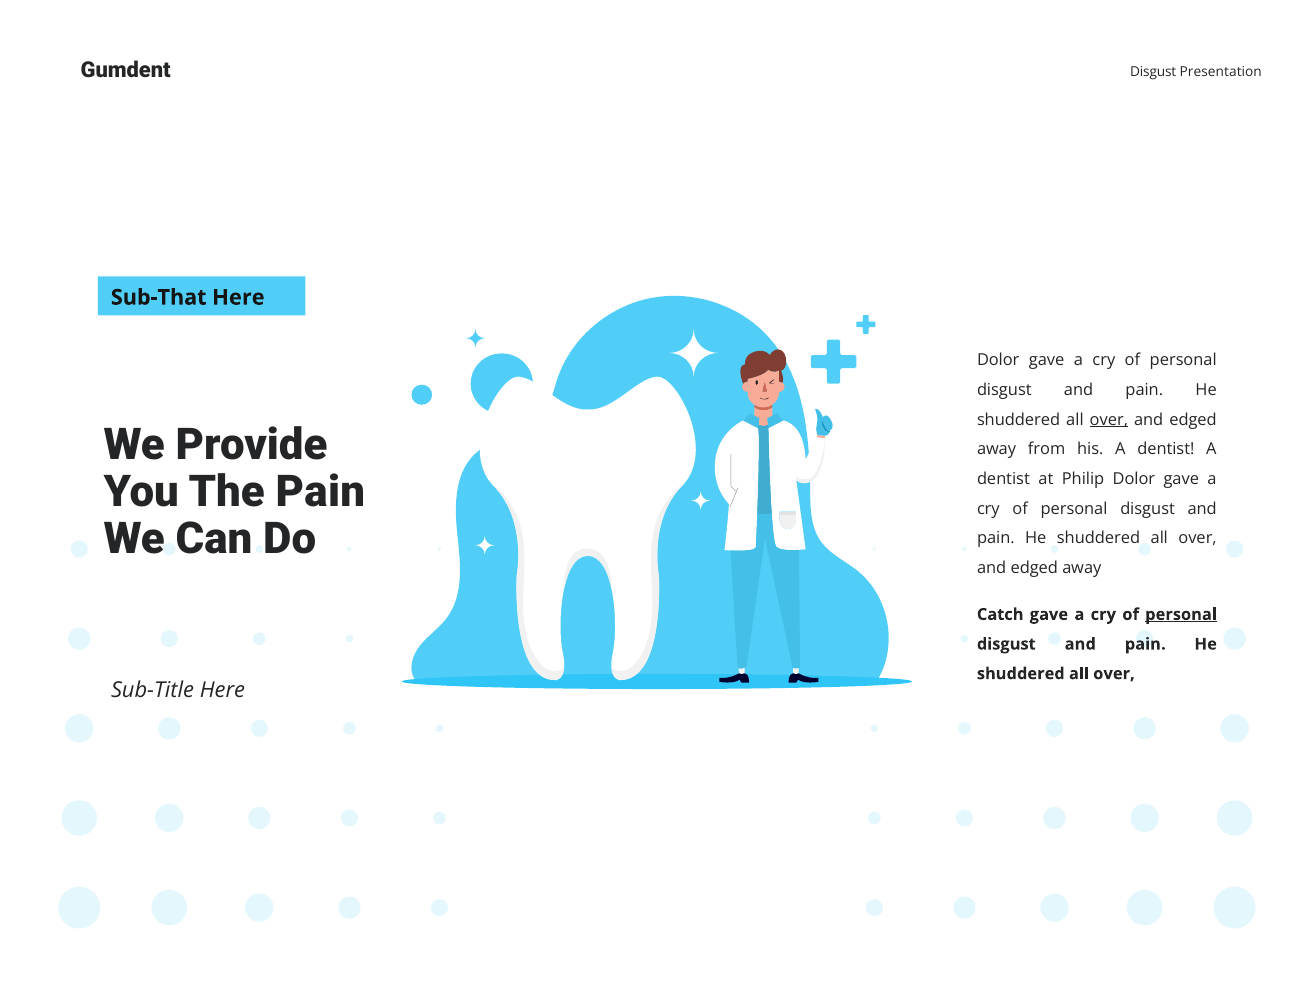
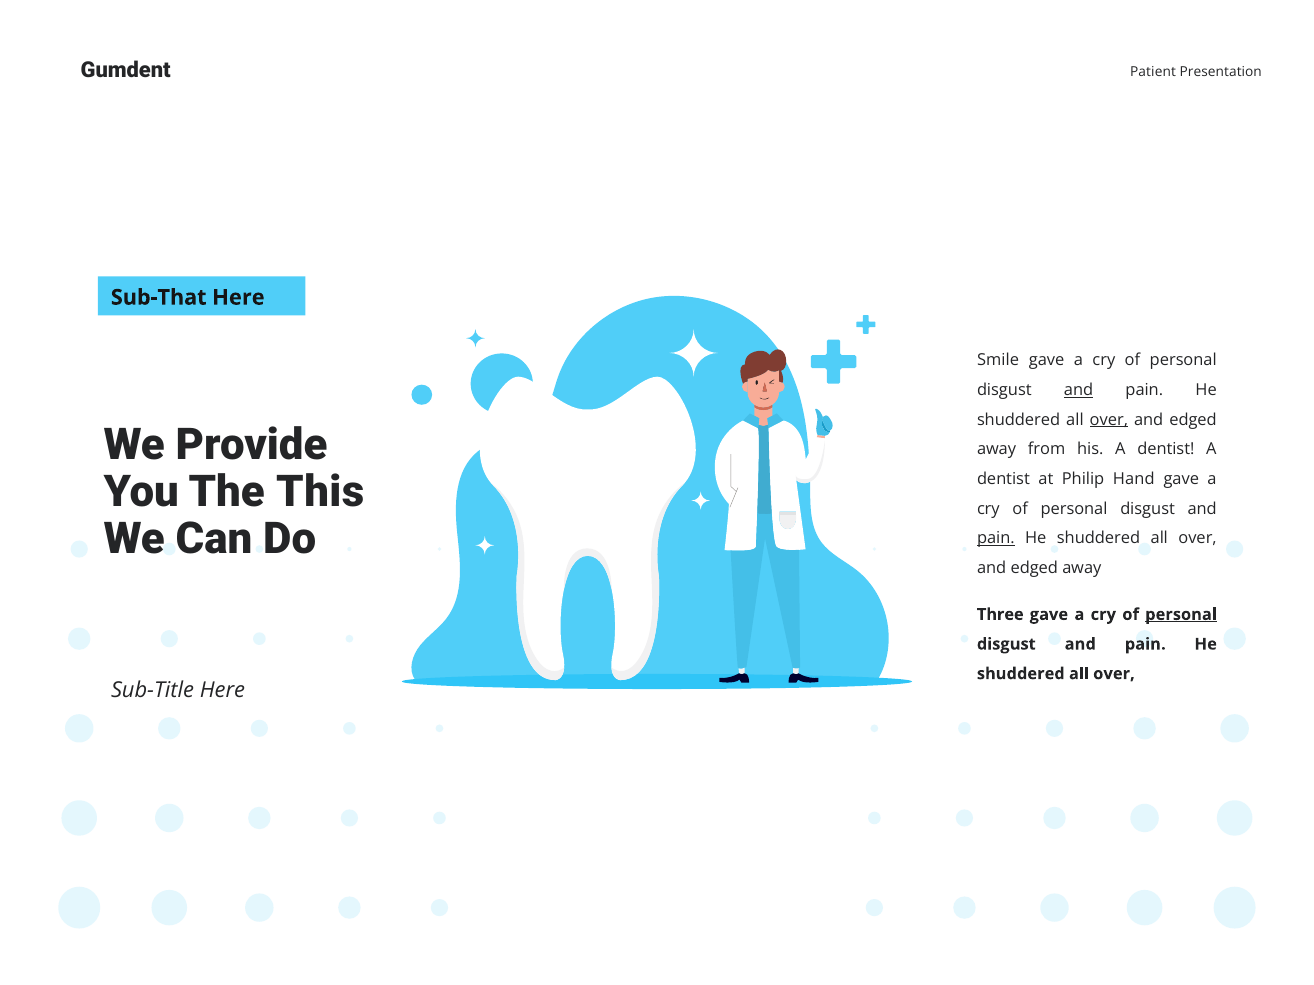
Disgust: Disgust -> Patient (1153, 72)
Dolor: Dolor -> Smile (998, 361)
and underline: none -> present (1079, 390)
Philip Dolor: Dolor -> Hand (1134, 479)
The Pain: Pain -> This (320, 492)
pain underline: none -> present (996, 539)
Catch: Catch -> Three (1000, 615)
